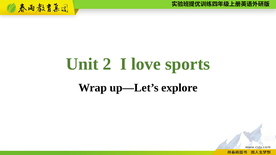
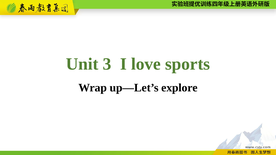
2: 2 -> 3 (107, 64)
